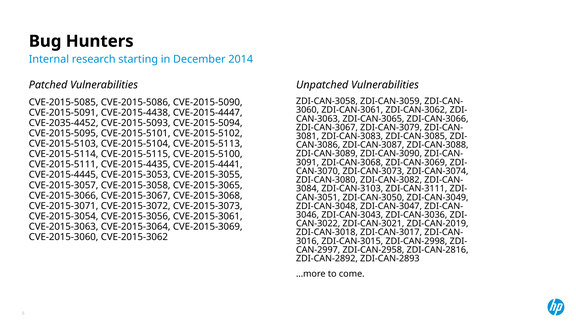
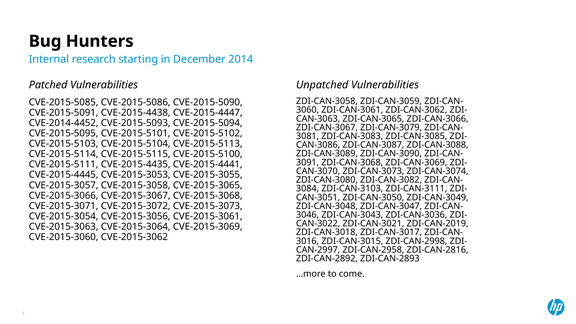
CVE-2035-4452: CVE-2035-4452 -> CVE-2014-4452 (64, 123)
